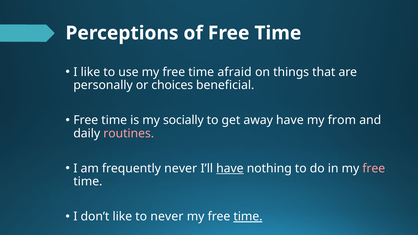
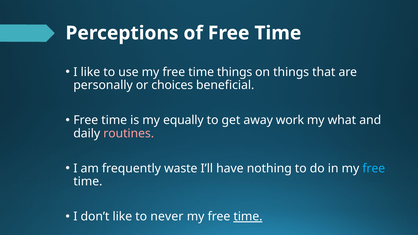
time afraid: afraid -> things (235, 72)
socially: socially -> equally (183, 120)
away have: have -> work (290, 120)
from: from -> what (342, 120)
frequently never: never -> waste (181, 168)
have underline: present -> none (230, 168)
free colour: pink -> light blue (374, 168)
